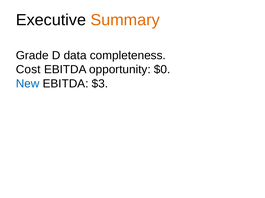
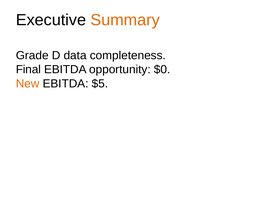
Cost: Cost -> Final (28, 70)
New colour: blue -> orange (28, 84)
$3: $3 -> $5 (100, 84)
